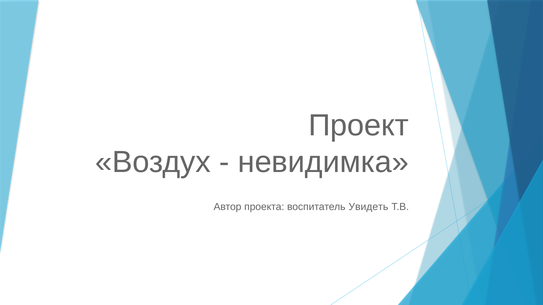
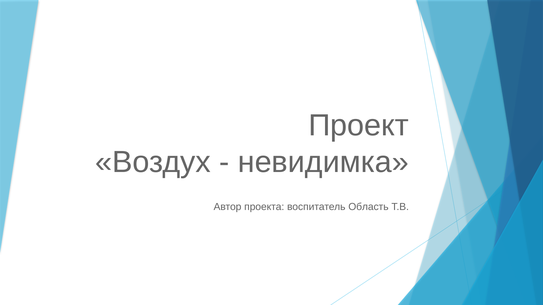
Увидеть: Увидеть -> Область (368, 207)
